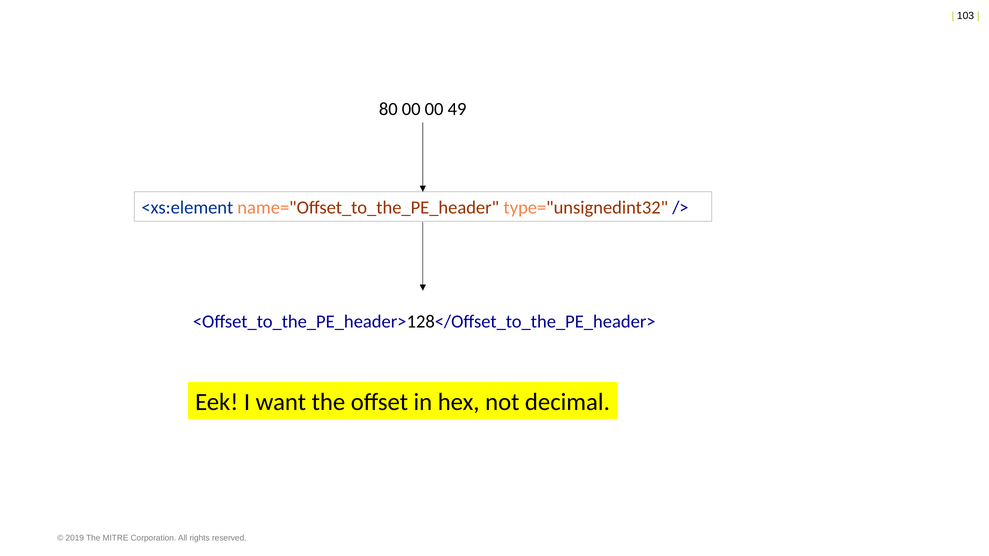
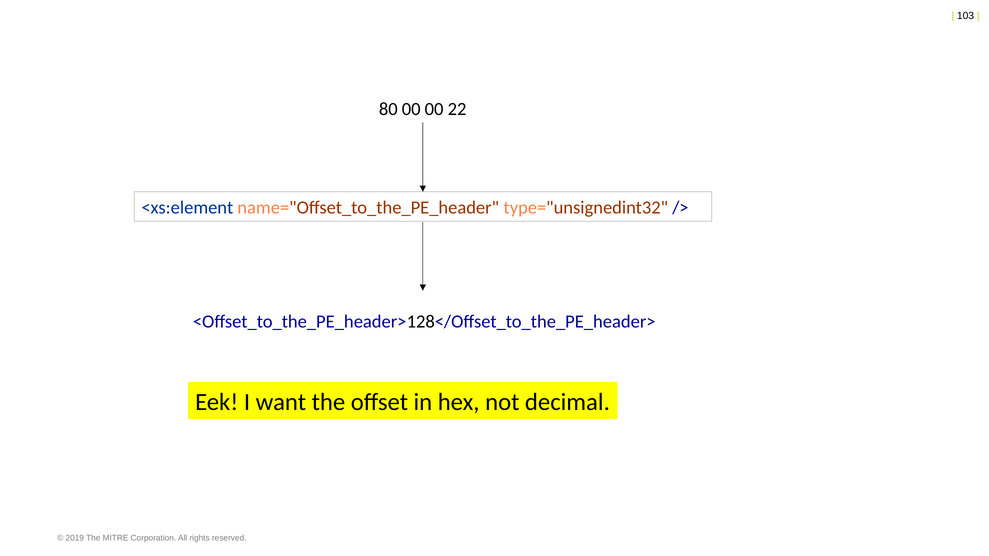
49: 49 -> 22 (457, 109)
